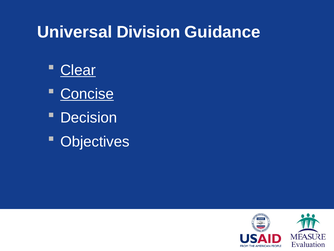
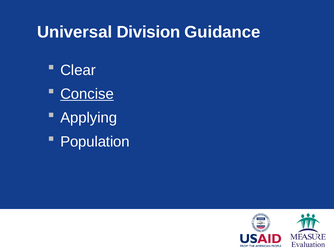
Clear underline: present -> none (78, 70)
Decision: Decision -> Applying (89, 118)
Objectives: Objectives -> Population (95, 141)
